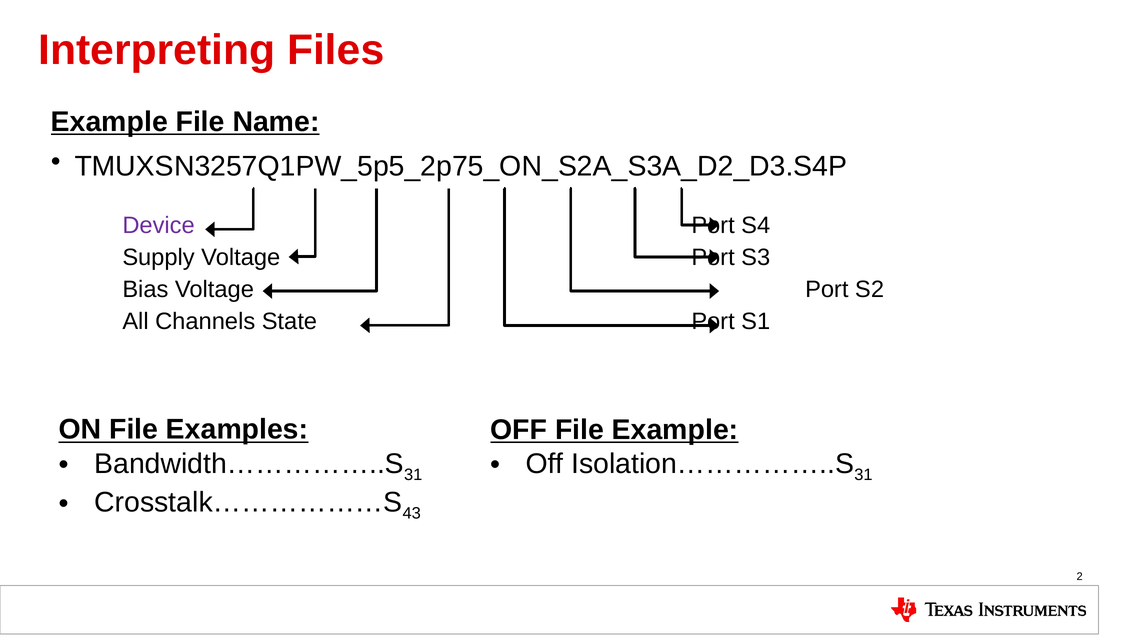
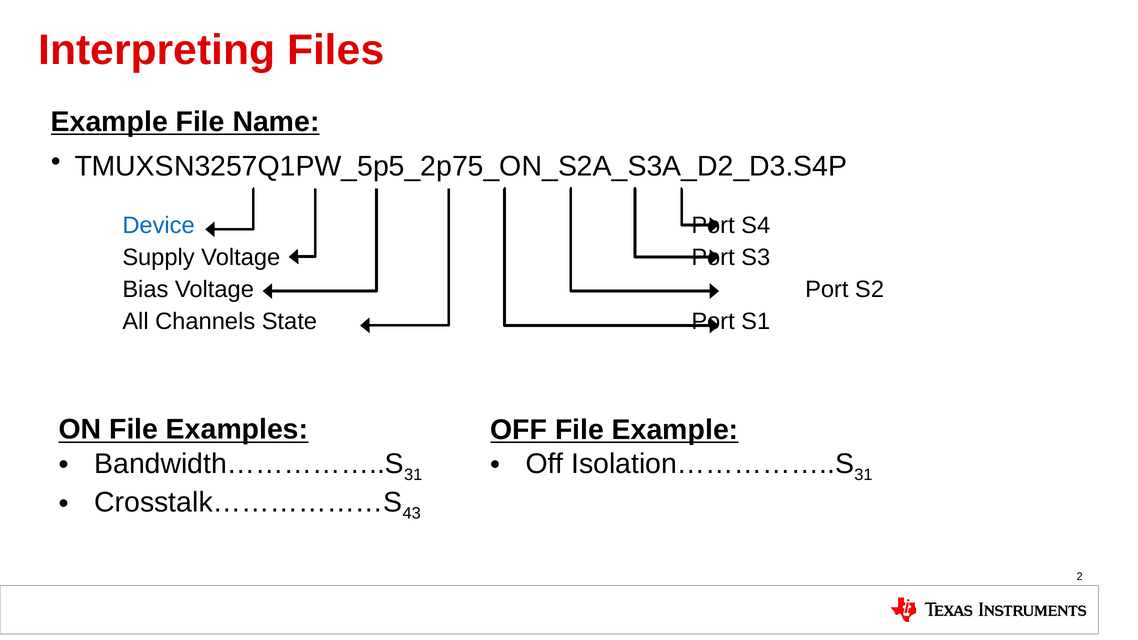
Device colour: purple -> blue (159, 226)
